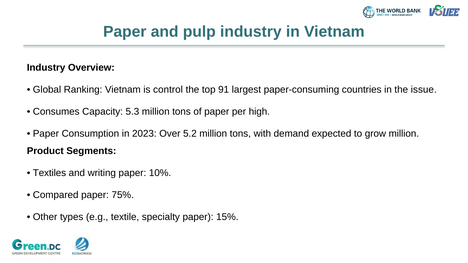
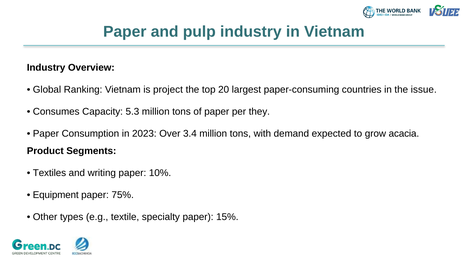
control: control -> project (168, 90)
91: 91 -> 20 (224, 90)
high: high -> they (259, 112)
5.2: 5.2 -> 3.4 (190, 134)
grow million: million -> acacia (404, 134)
Compared: Compared -> Equipment (56, 195)
